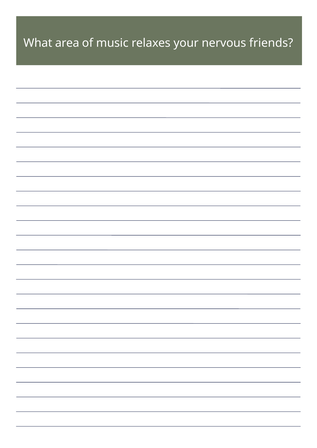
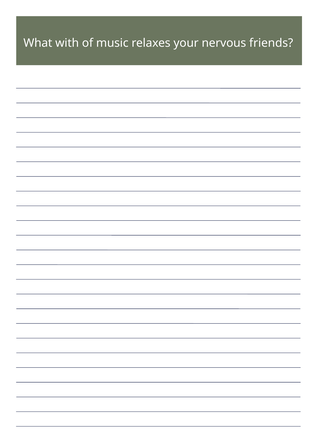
area: area -> with (67, 43)
